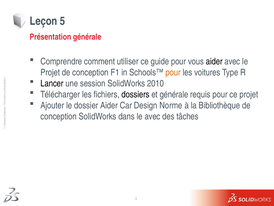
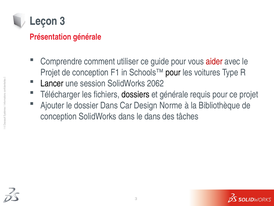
Leçon 5: 5 -> 3 (62, 21)
aider colour: black -> red (214, 61)
pour colour: orange -> black (173, 72)
2010: 2010 -> 2062 (156, 83)
dossier Aider: Aider -> Dans (109, 105)
le avec: avec -> dans (152, 116)
